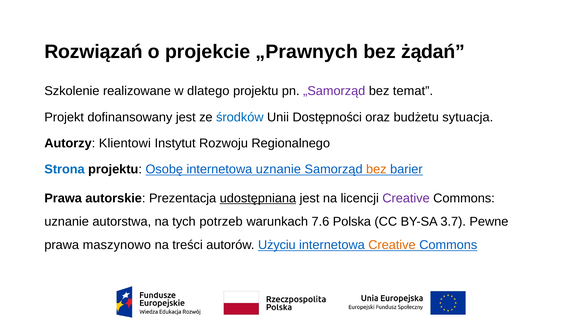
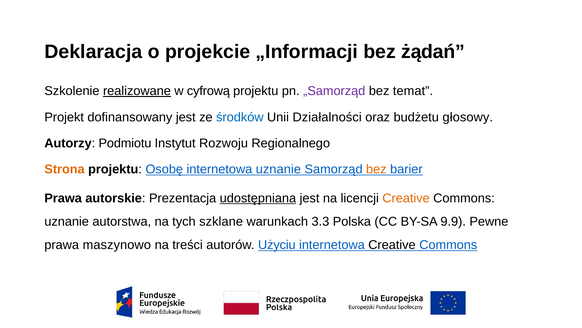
Rozwiązań: Rozwiązań -> Deklaracja (93, 52)
„Prawnych: „Prawnych -> „Informacji (307, 52)
realizowane underline: none -> present (137, 91)
dlatego: dlatego -> cyfrową (208, 91)
Dostępności: Dostępności -> Działalności (327, 117)
sytuacja: sytuacja -> głosowy (468, 117)
Klientowi: Klientowi -> Podmiotu (125, 143)
Strona colour: blue -> orange (64, 169)
Creative colour: purple -> orange (406, 198)
potrzeb: potrzeb -> szklane (221, 221)
7.6: 7.6 -> 3.3 (320, 221)
3.7: 3.7 -> 9.9 (453, 221)
Creative colour: orange -> black (392, 245)
